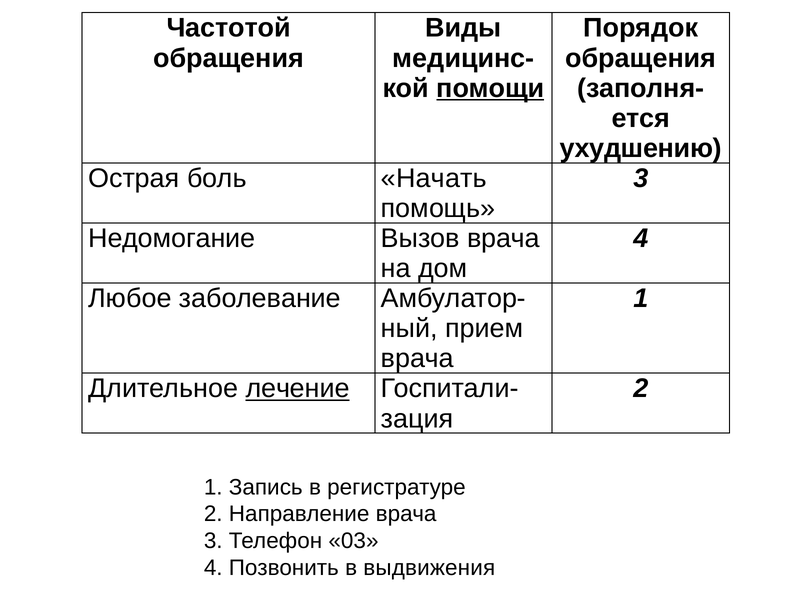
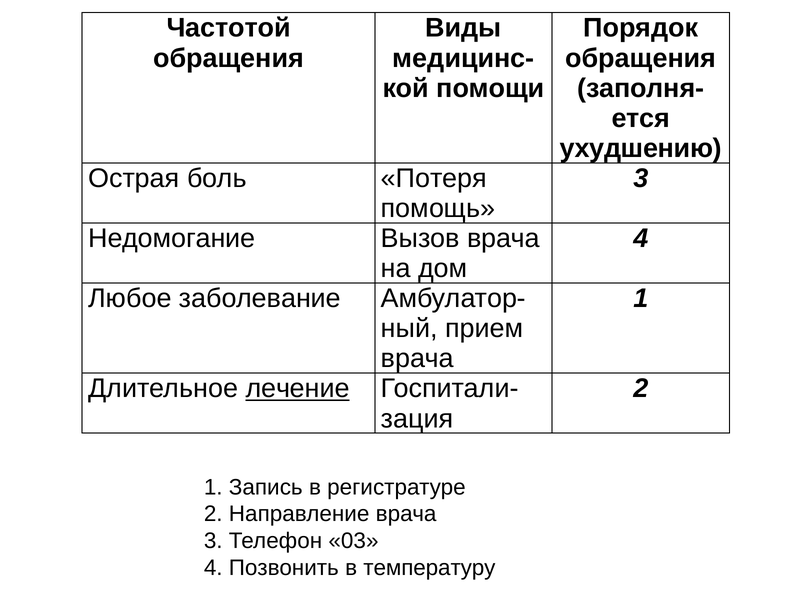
помощи underline: present -> none (490, 88)
Начать: Начать -> Потеря (434, 179)
выдвижения: выдвижения -> температуру (429, 569)
